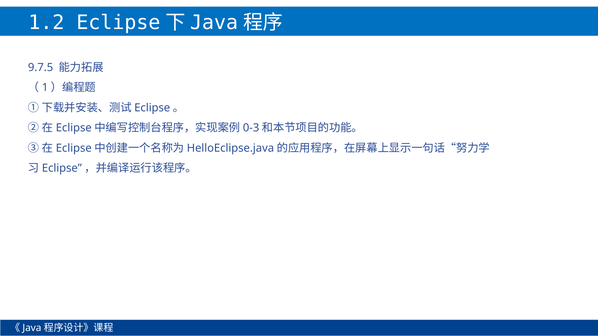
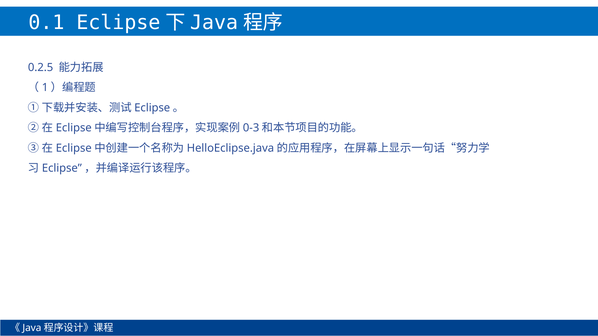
1.2: 1.2 -> 0.1 (47, 23)
9.7.5: 9.7.5 -> 0.2.5 (41, 68)
